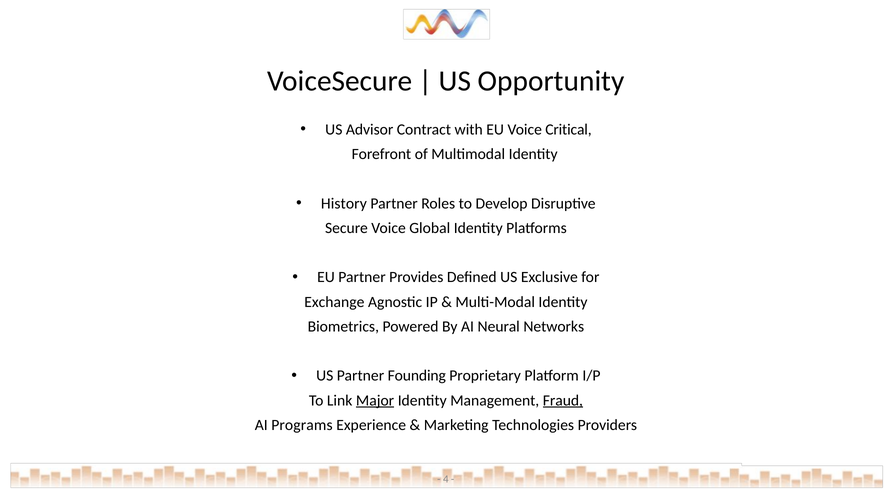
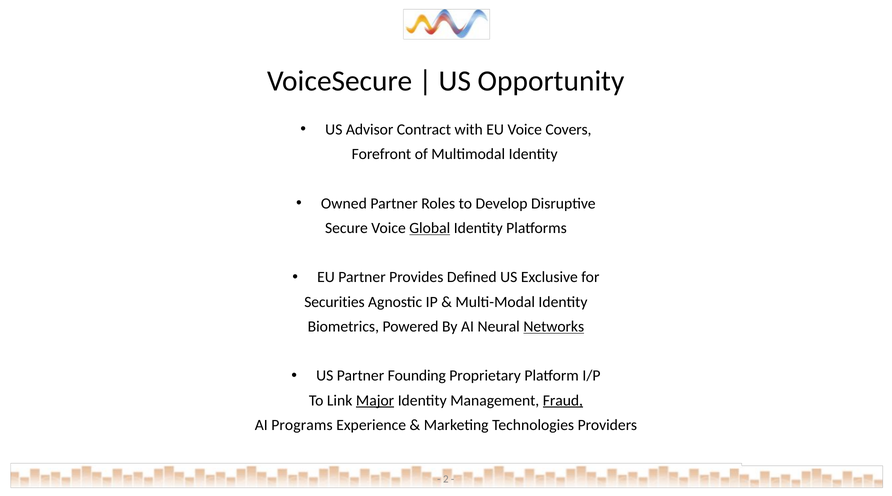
Critical: Critical -> Covers (568, 129)
History: History -> Owned (344, 203)
Global underline: none -> present (430, 228)
Exchange: Exchange -> Securities (334, 302)
Networks underline: none -> present (554, 326)
4: 4 -> 2 (446, 478)
